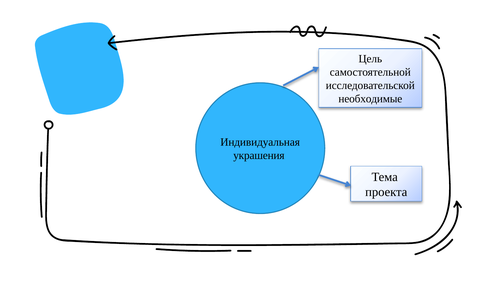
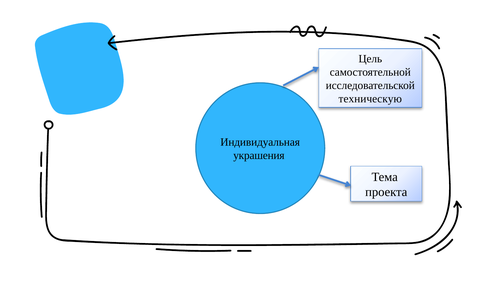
необходимые: необходимые -> техническую (370, 99)
